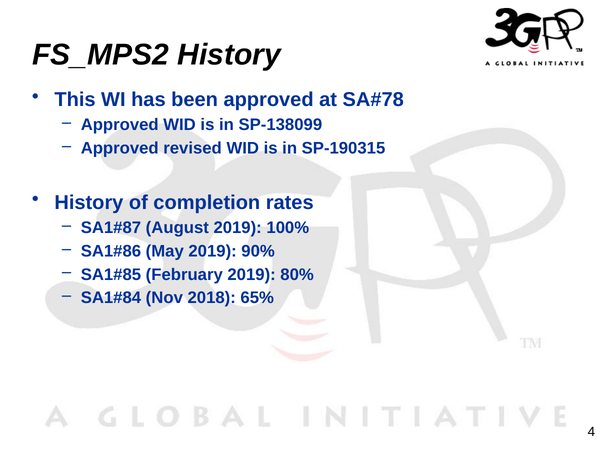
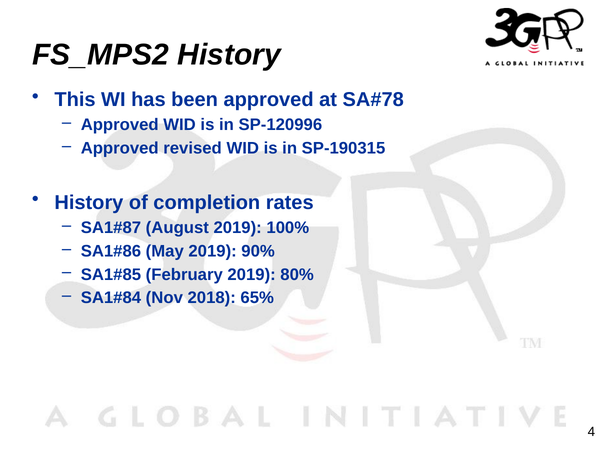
SP-138099: SP-138099 -> SP-120996 (280, 125)
